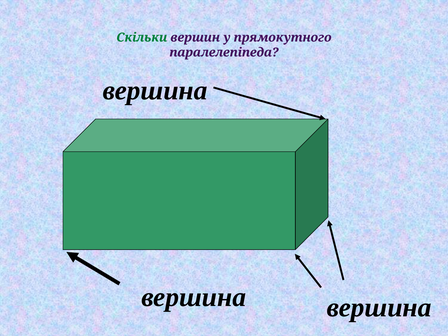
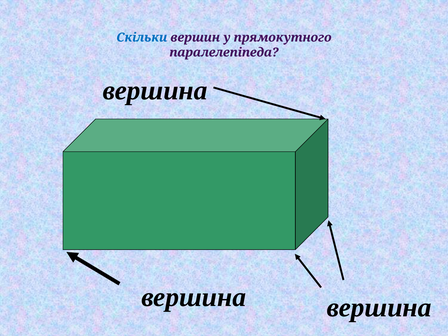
Скільки colour: green -> blue (142, 37)
